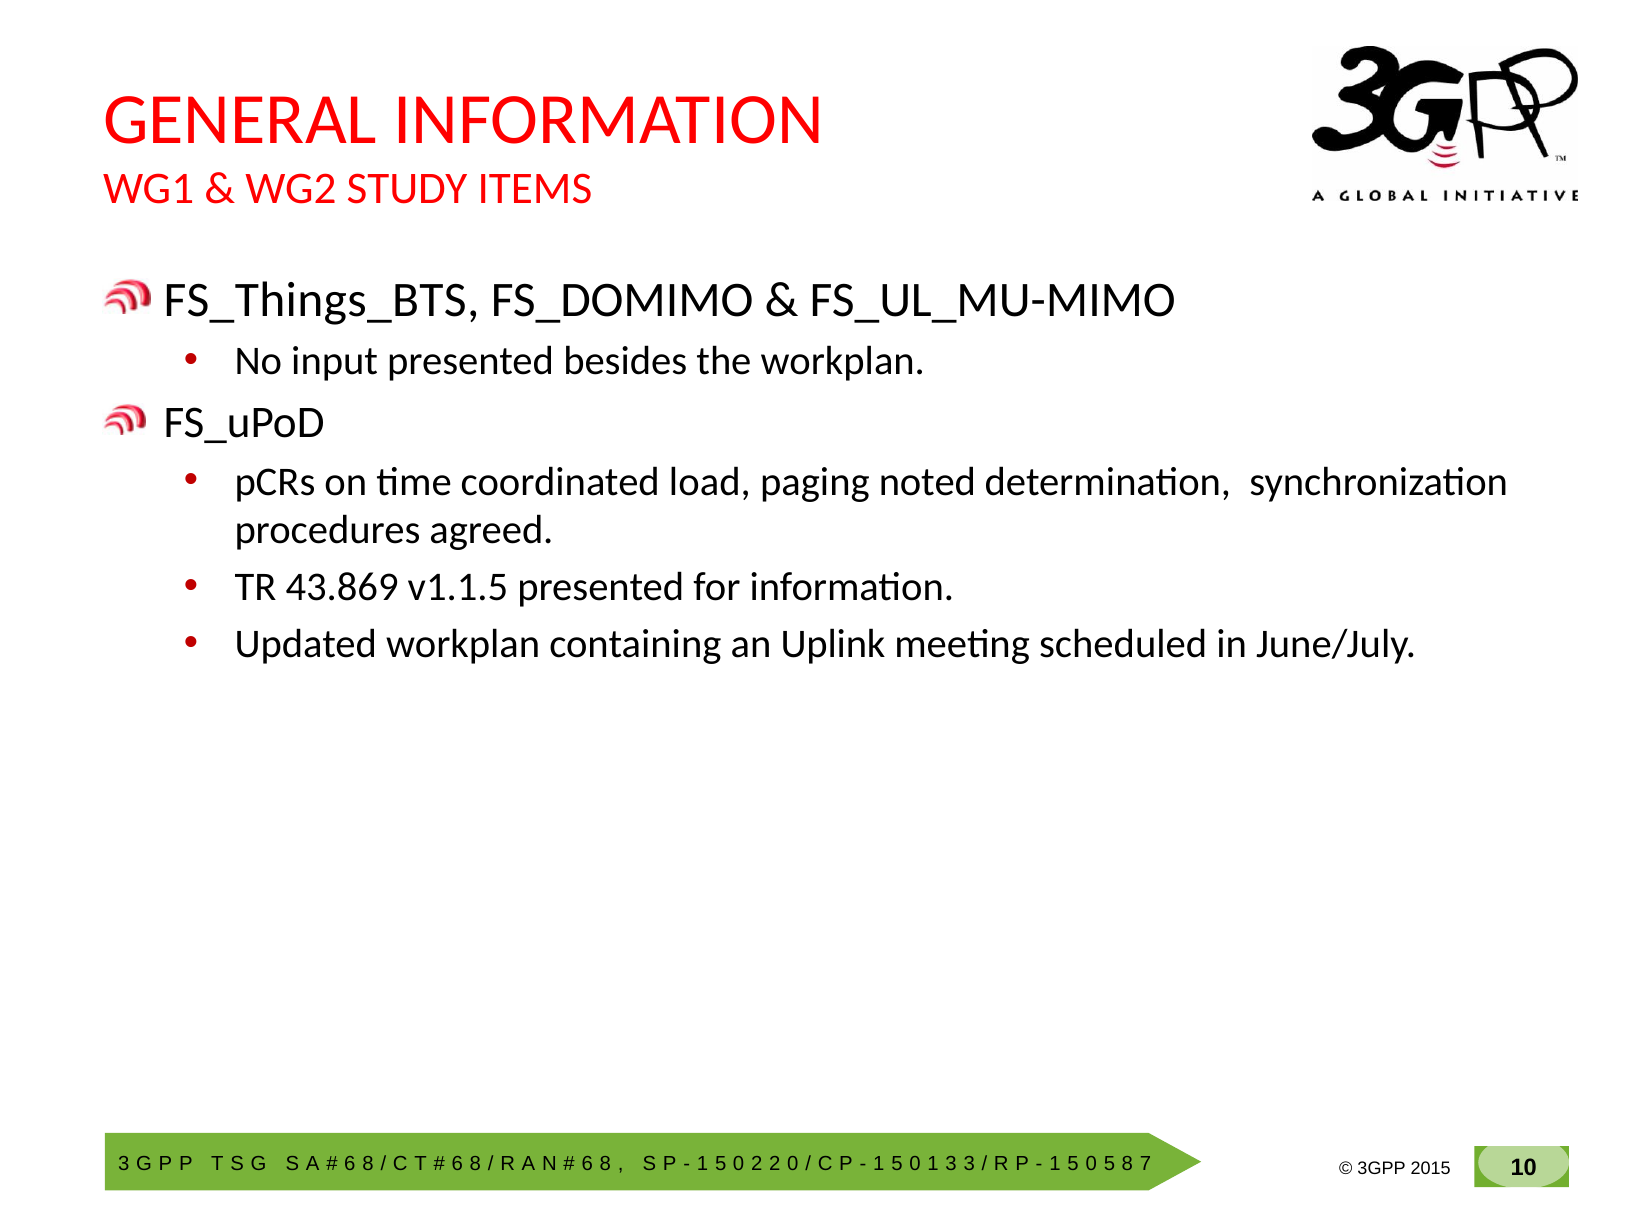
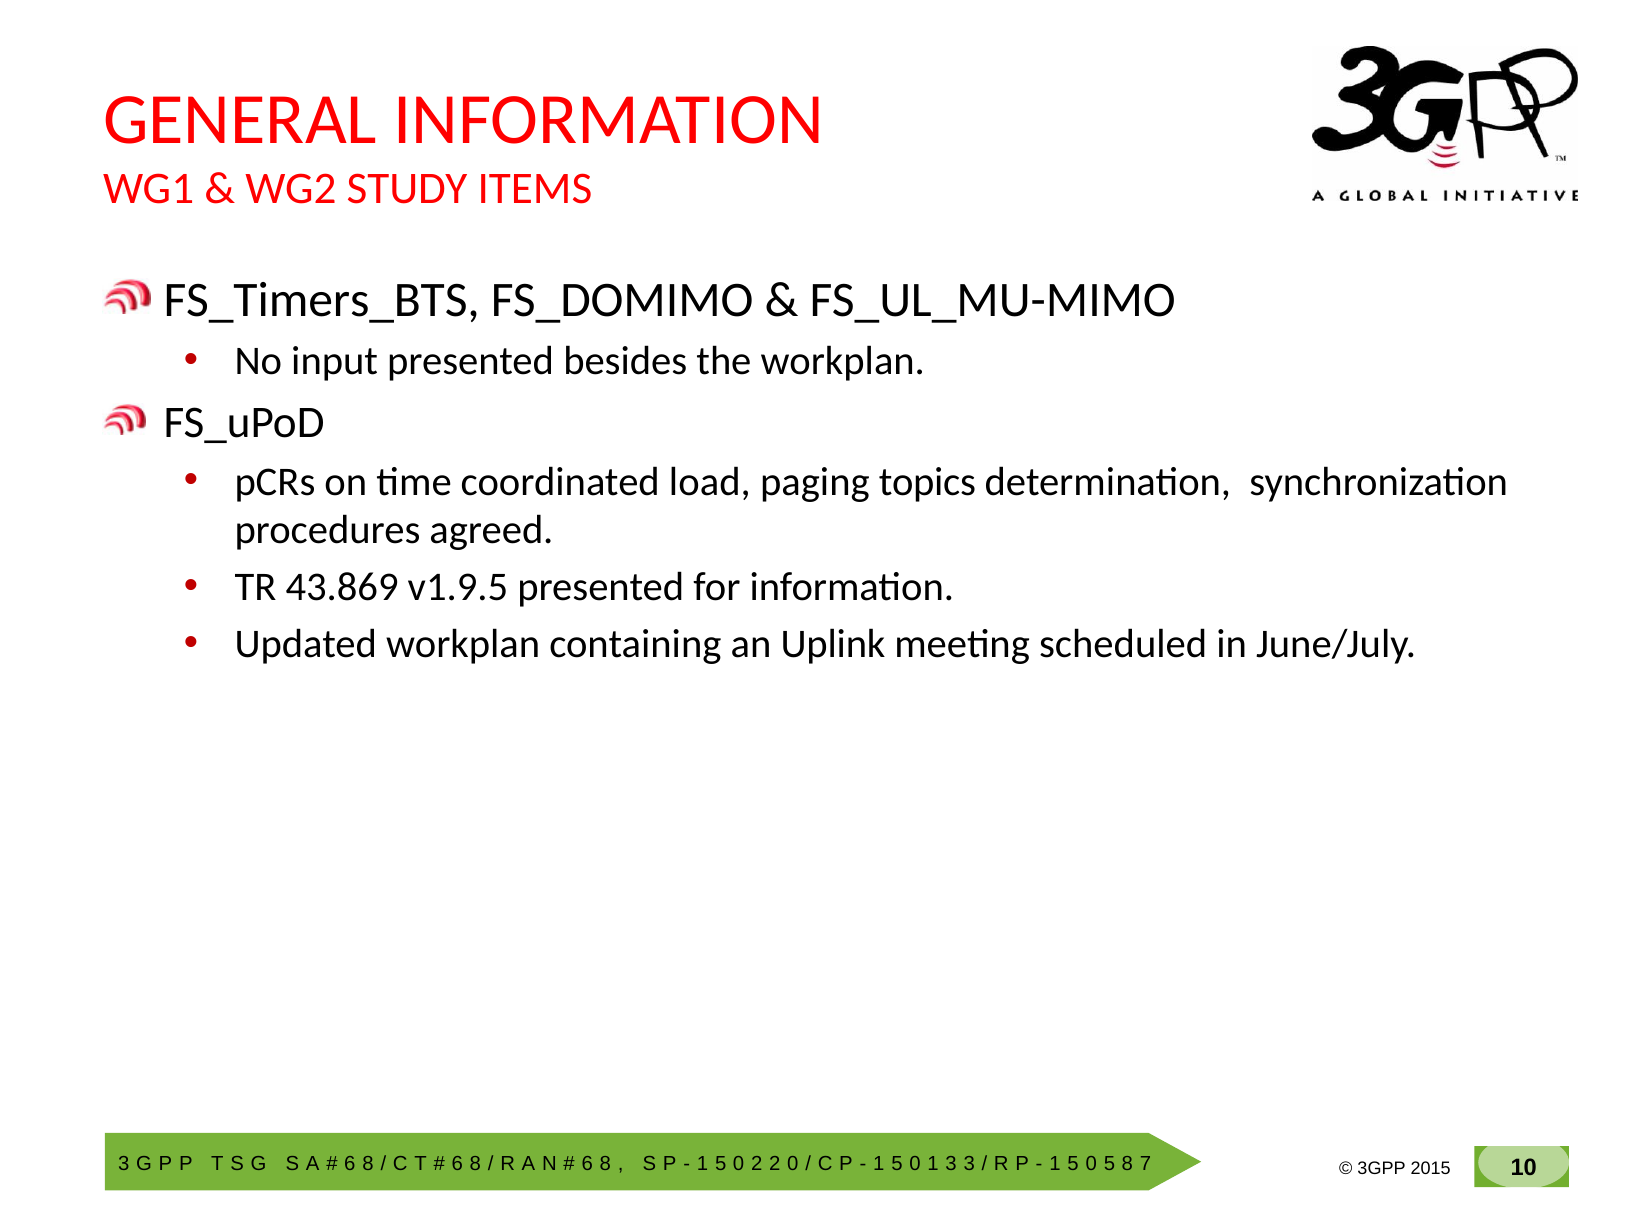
FS_Things_BTS: FS_Things_BTS -> FS_Timers_BTS (322, 300)
noted: noted -> topics (927, 482)
v1.1.5: v1.1.5 -> v1.9.5 (458, 587)
